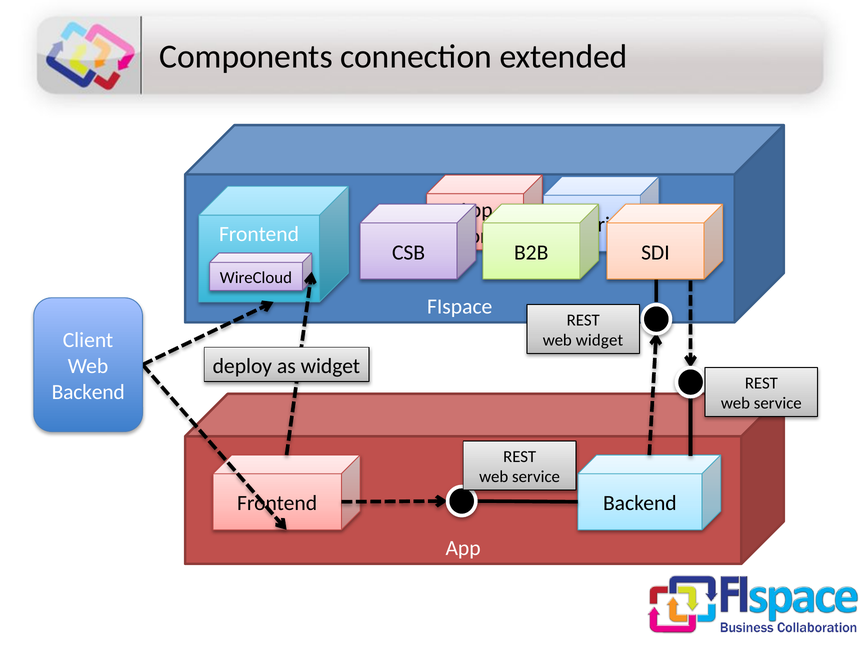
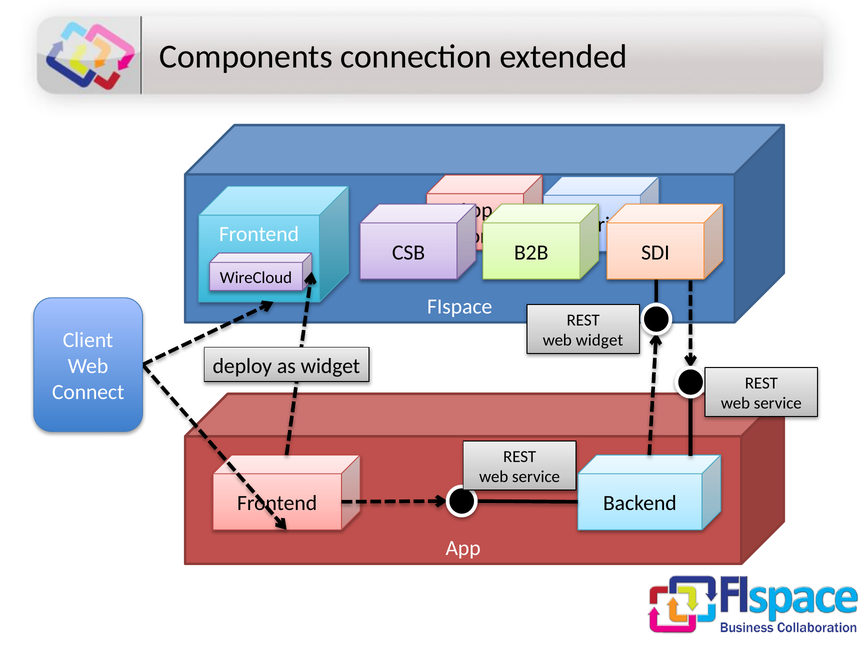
Backend: Backend -> Connect (88, 392)
